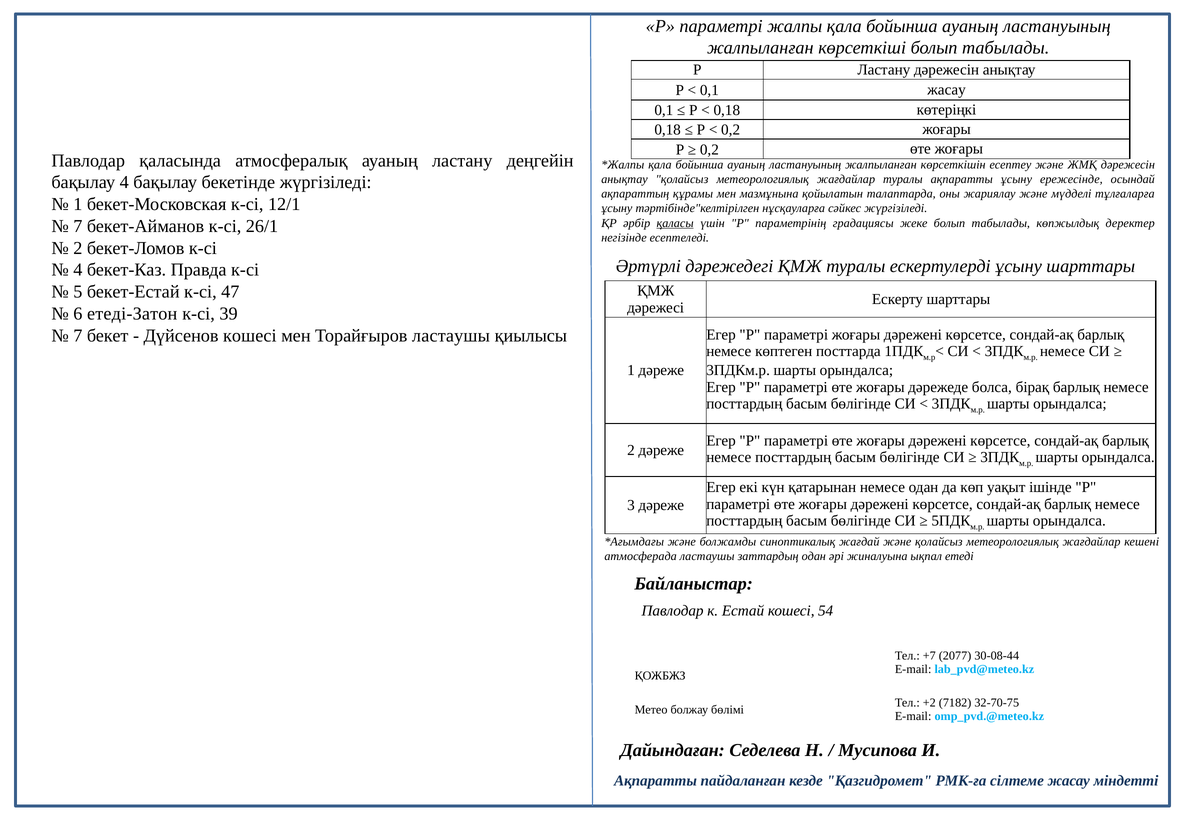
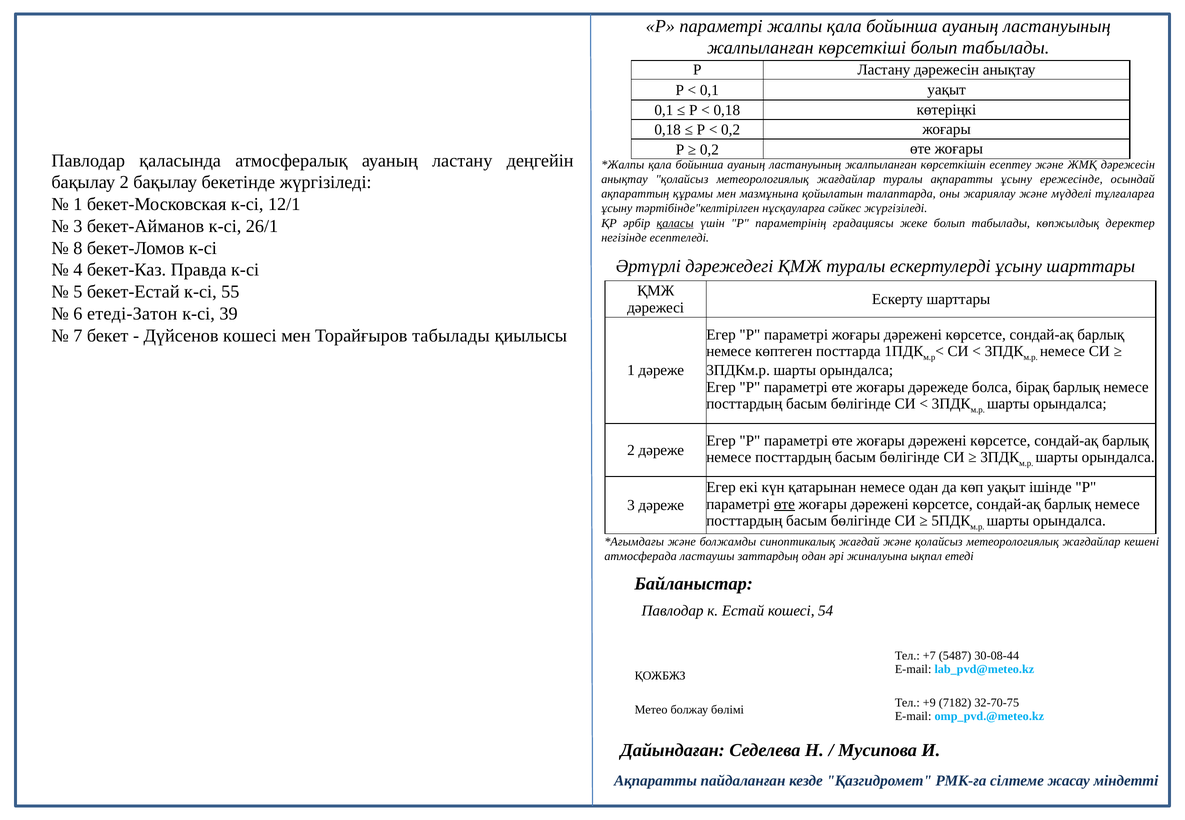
0,1 жасау: жасау -> уақыт (947, 90)
бақылау 4: 4 -> 2 (124, 183)
7: 7 -> 3 (78, 226)
2: 2 -> 8 (78, 248)
47: 47 -> 55 (230, 292)
Торайғыров ластаушы: ластаушы -> табылады (451, 336)
өте underline: none -> present (784, 504)
2077: 2077 -> 5487 (955, 656)
+2: +2 -> +9 (929, 703)
